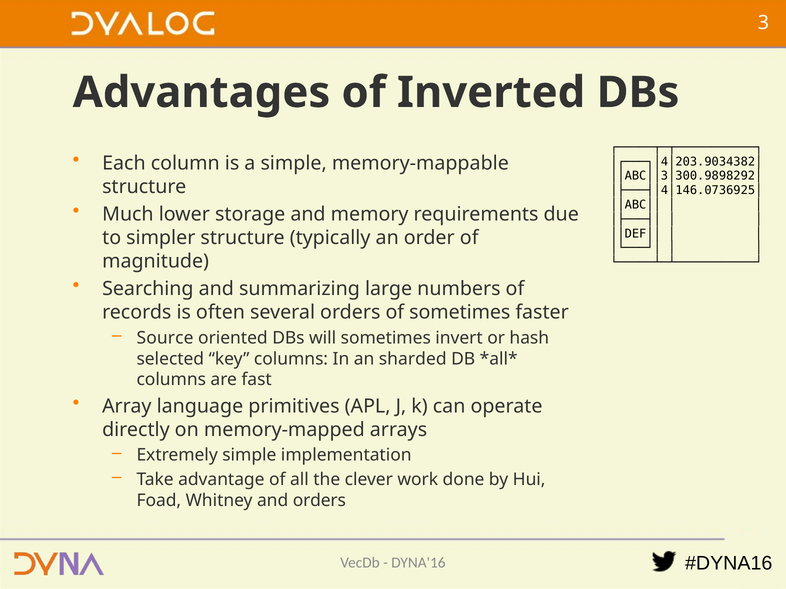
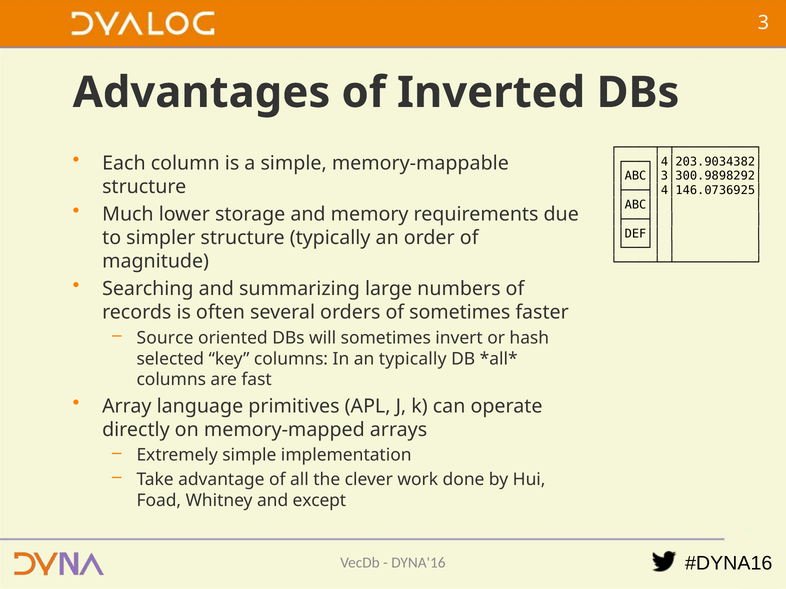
an sharded: sharded -> typically (413, 359)
and orders: orders -> except (319, 501)
